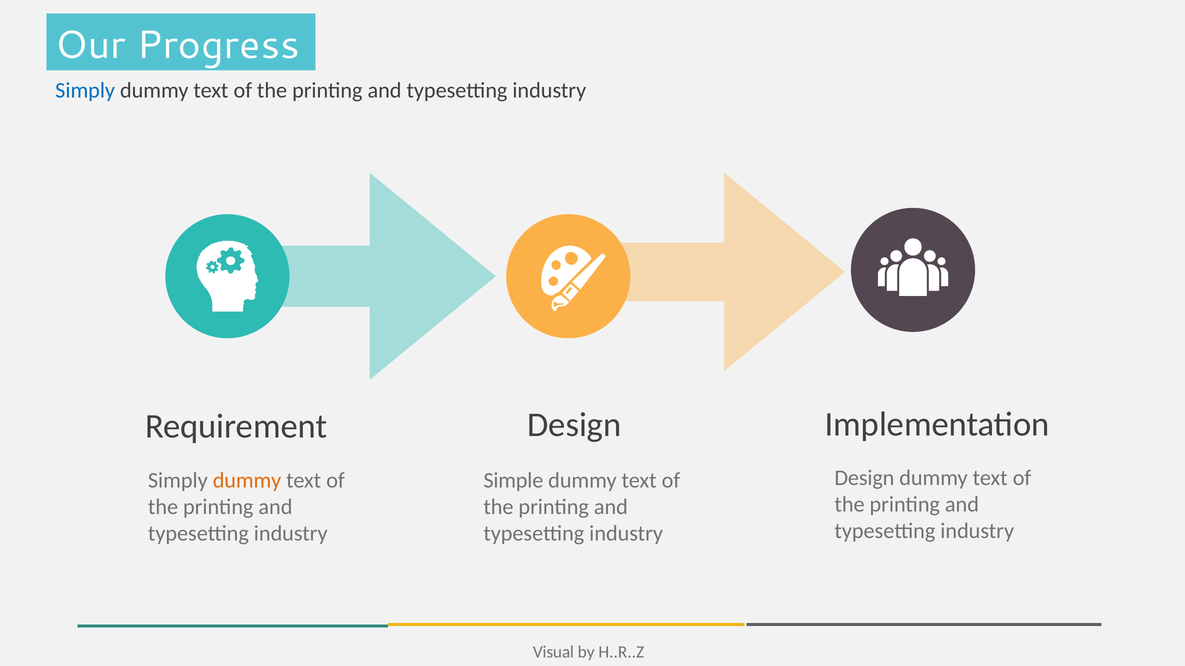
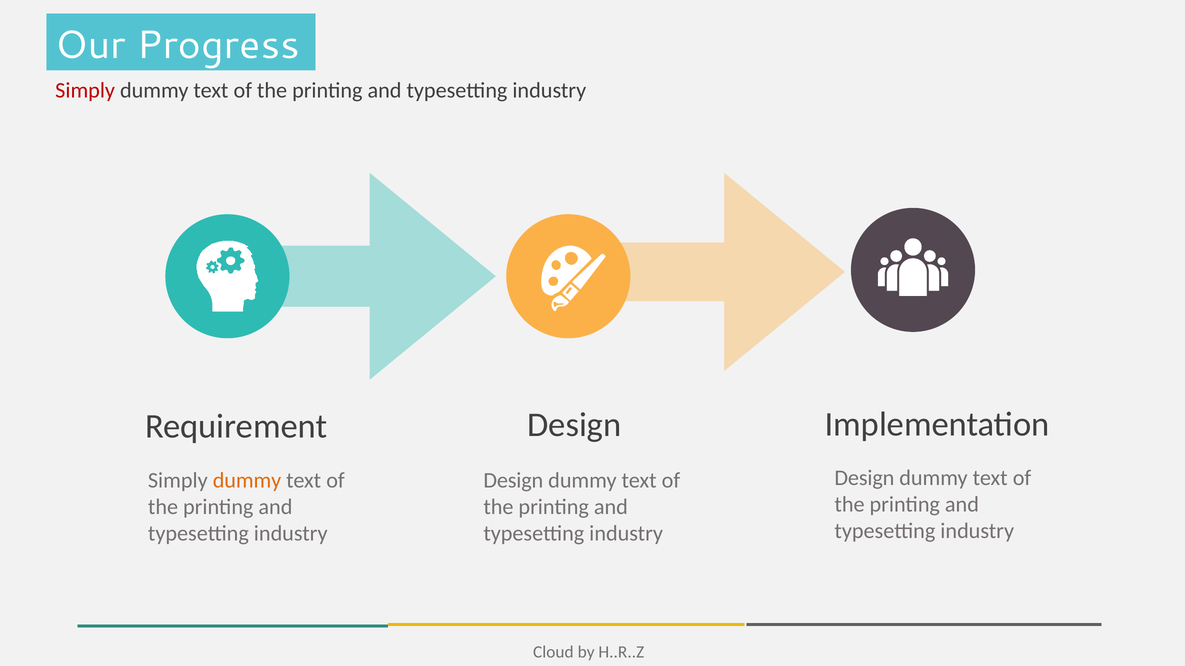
Simply colour: blue -> red (85, 90)
Simple: Simple -> Design (513, 481)
Visual: Visual -> Cloud (553, 653)
